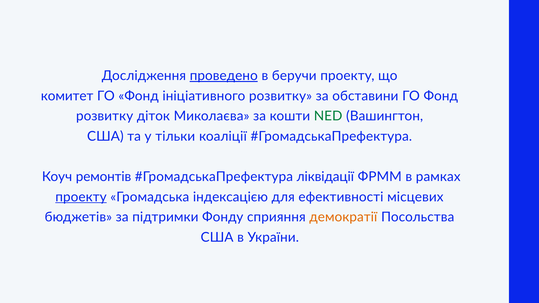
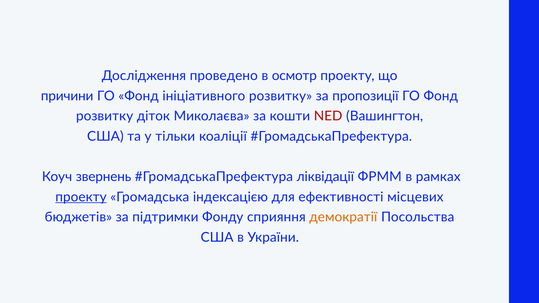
проведено underline: present -> none (224, 76)
беручи: беручи -> осмотр (294, 76)
комитет: комитет -> причини (67, 96)
обставини: обставини -> пропозиції (365, 96)
NED colour: green -> red (328, 116)
ремонтів: ремонтів -> звернень (104, 177)
